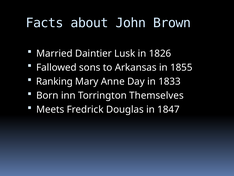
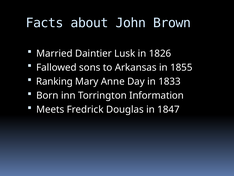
Themselves: Themselves -> Information (157, 95)
